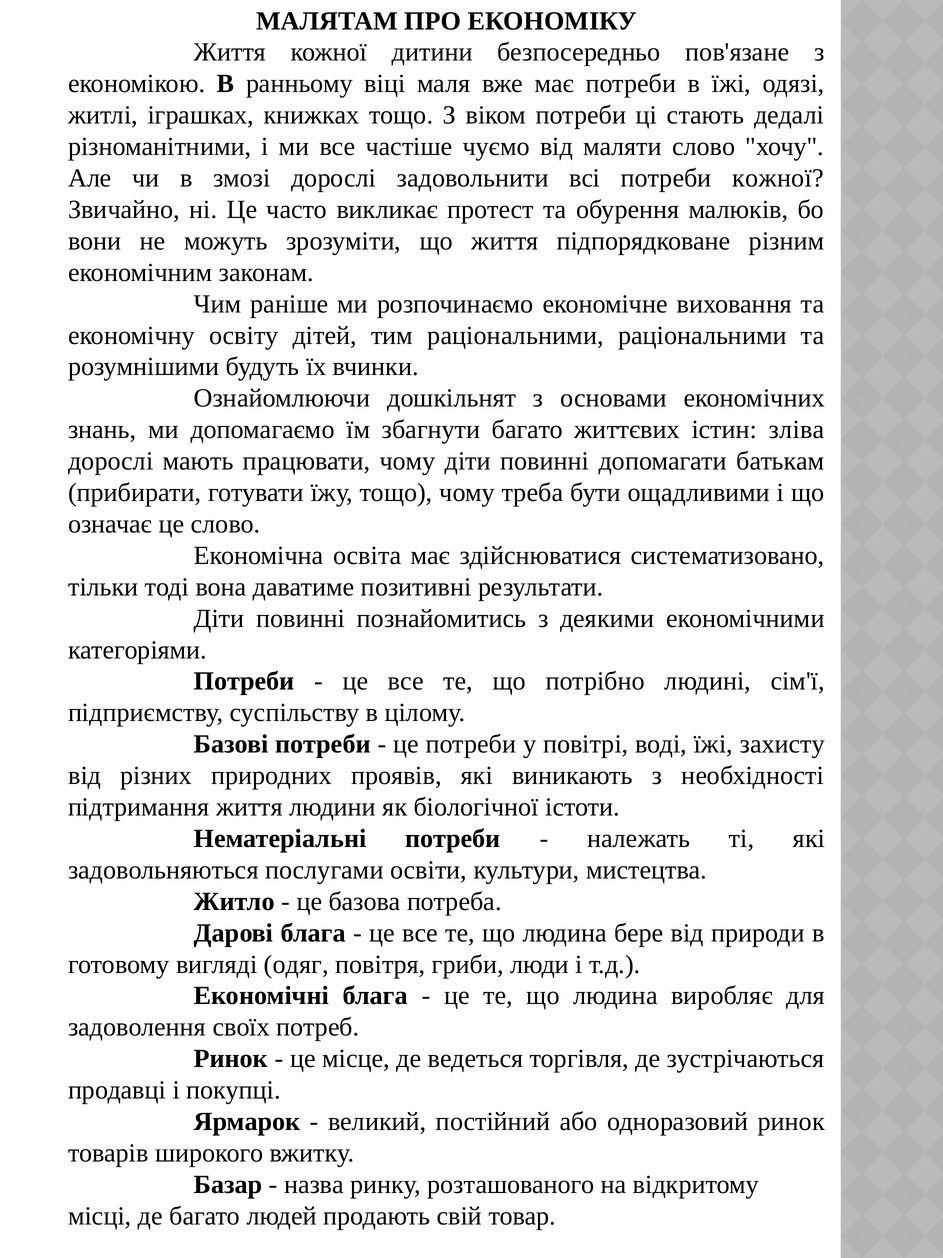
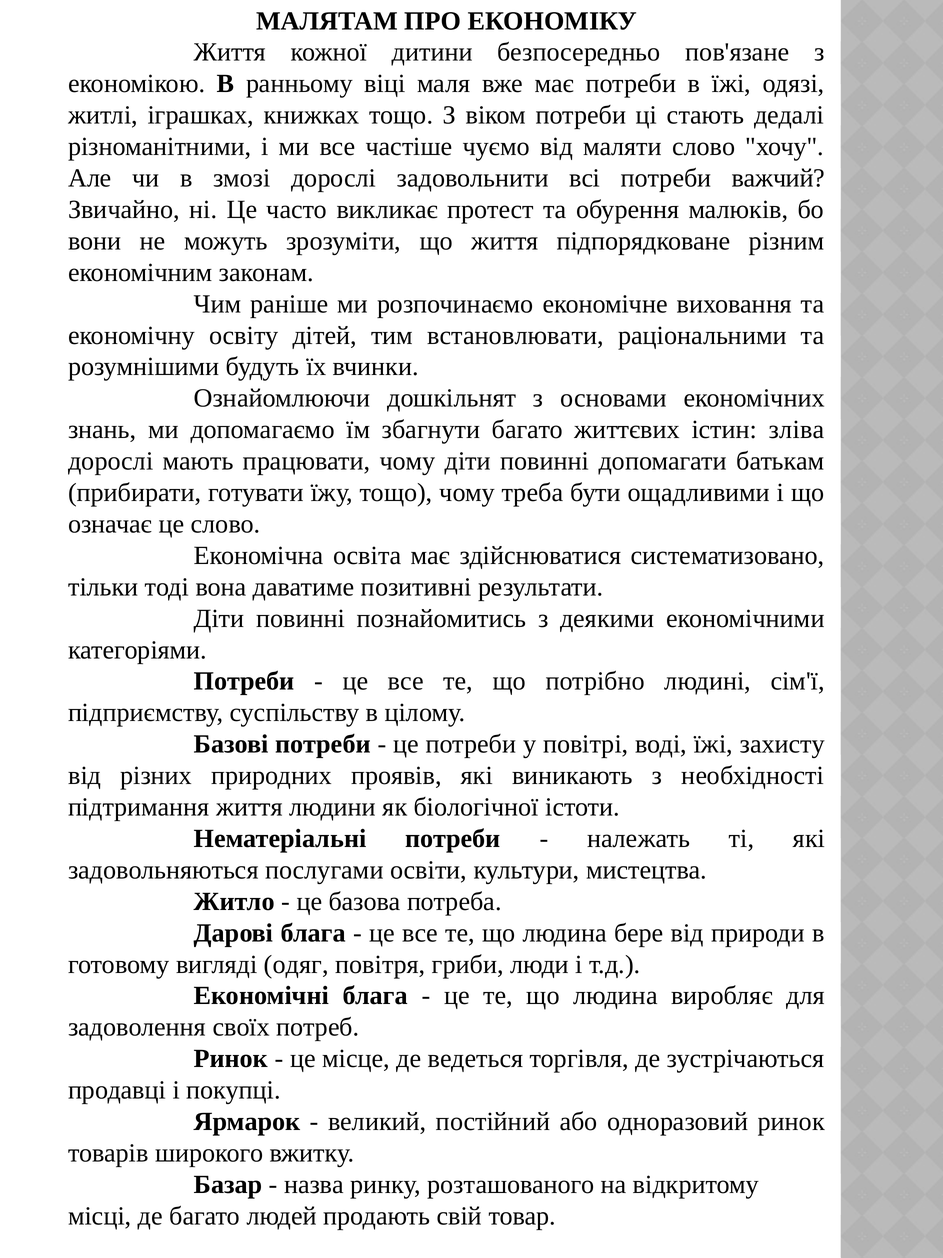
потреби кожної: кожної -> важчий (778, 178)
тим раціональними: раціональними -> встановлювати (516, 335)
